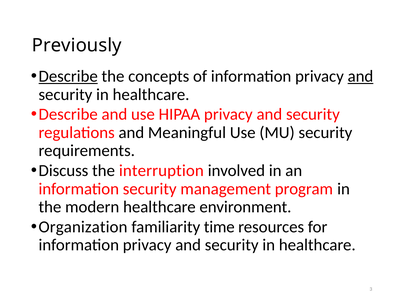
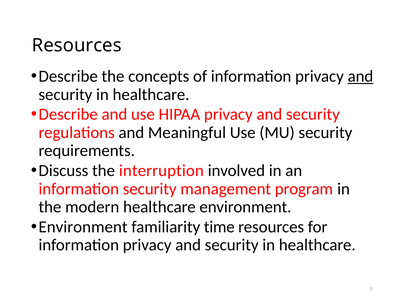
Previously: Previously -> Resources (77, 45)
Describe underline: present -> none (68, 76)
Organization: Organization -> Environment (83, 227)
